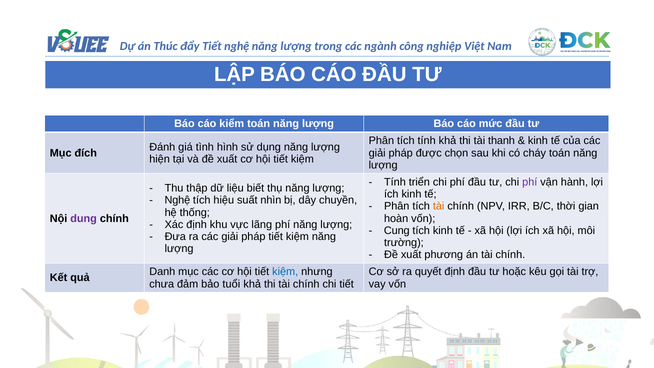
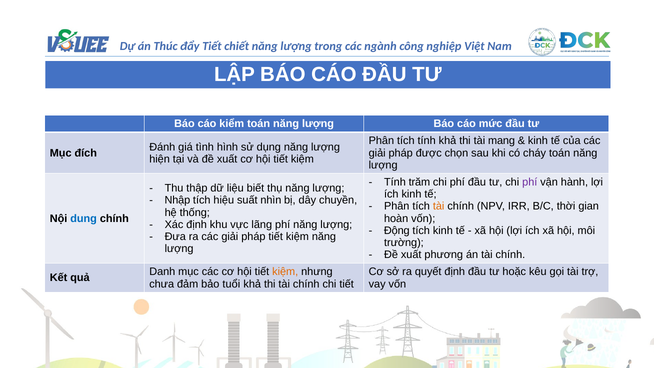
Tiết nghệ: nghệ -> chiết (237, 46)
thanh: thanh -> mang (502, 141)
triển: triển -> trăm (419, 182)
Nghệ: Nghệ -> Nhập (177, 200)
dung colour: purple -> blue (84, 218)
Cung: Cung -> Động (397, 230)
kiệm colour: blue -> orange (285, 272)
